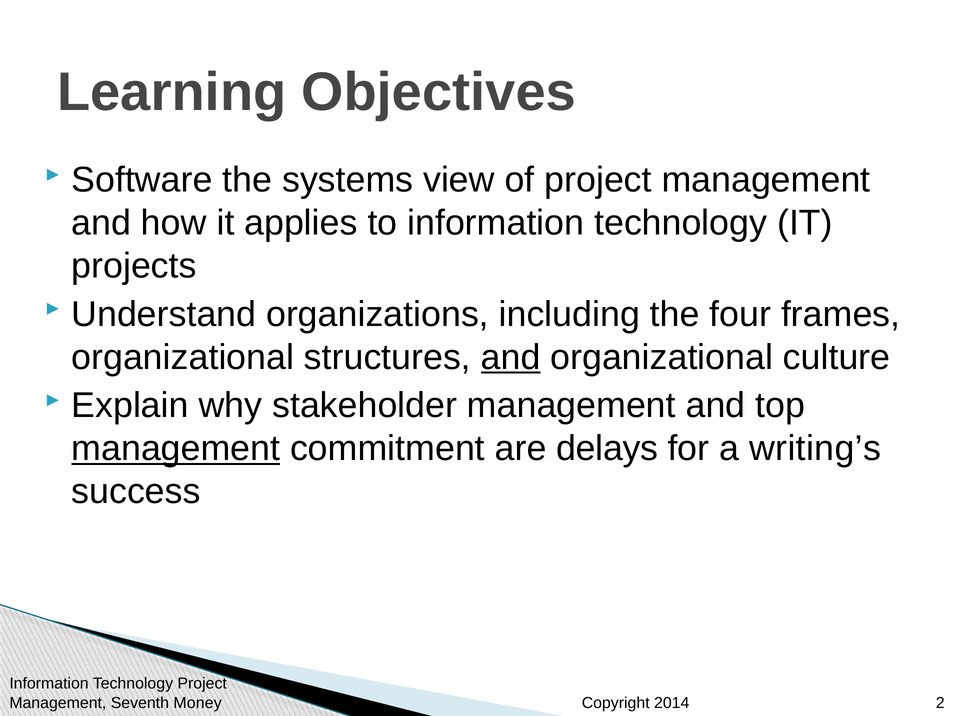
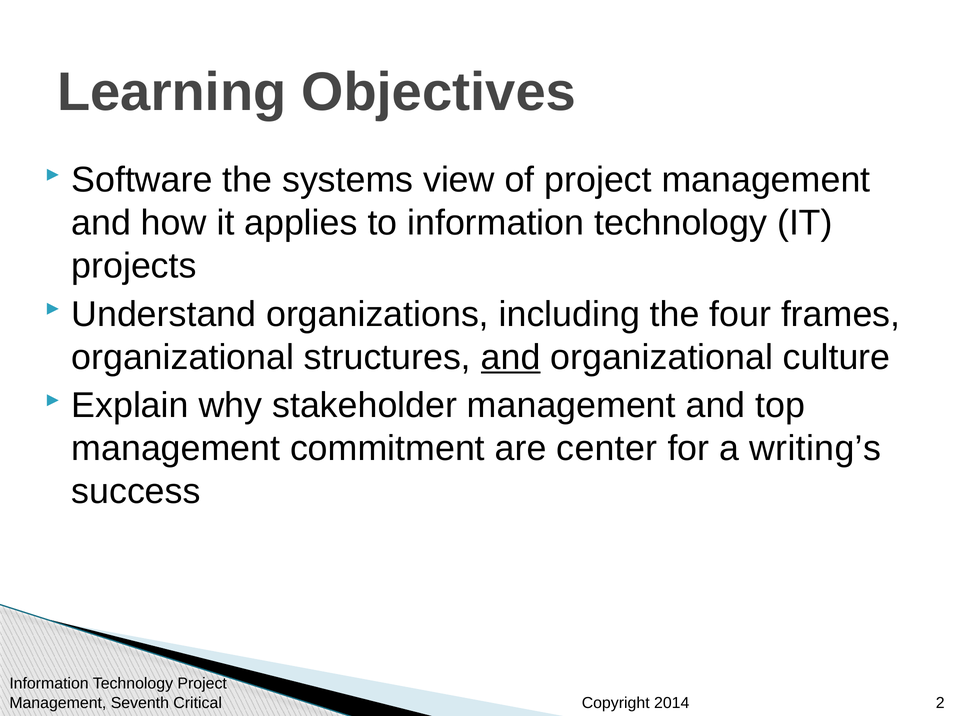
management underline: present -> none (176, 448)
delays: delays -> center (607, 448)
Money: Money -> Critical (198, 702)
